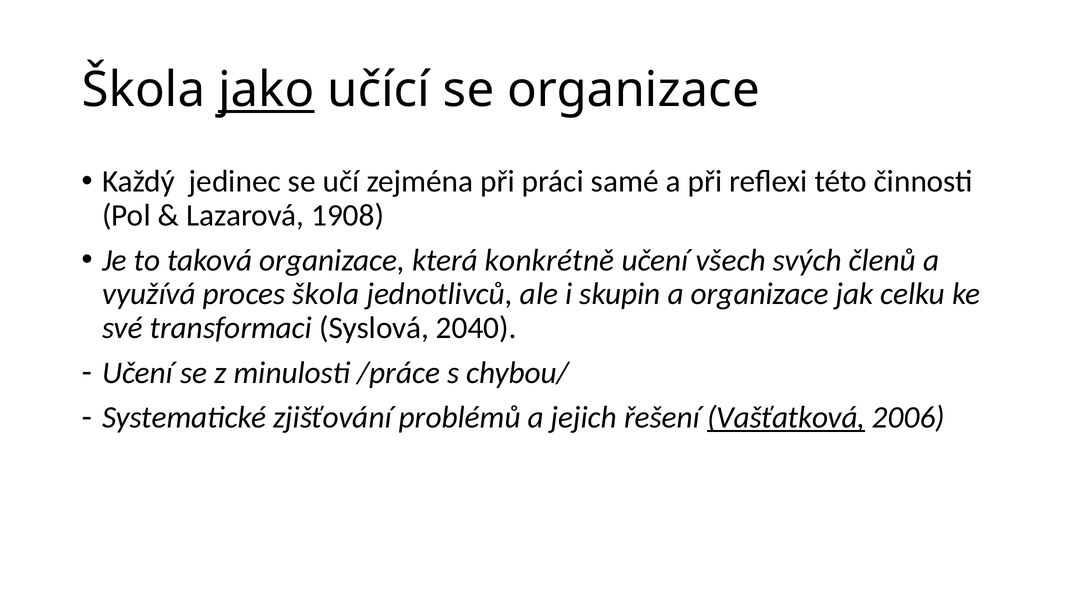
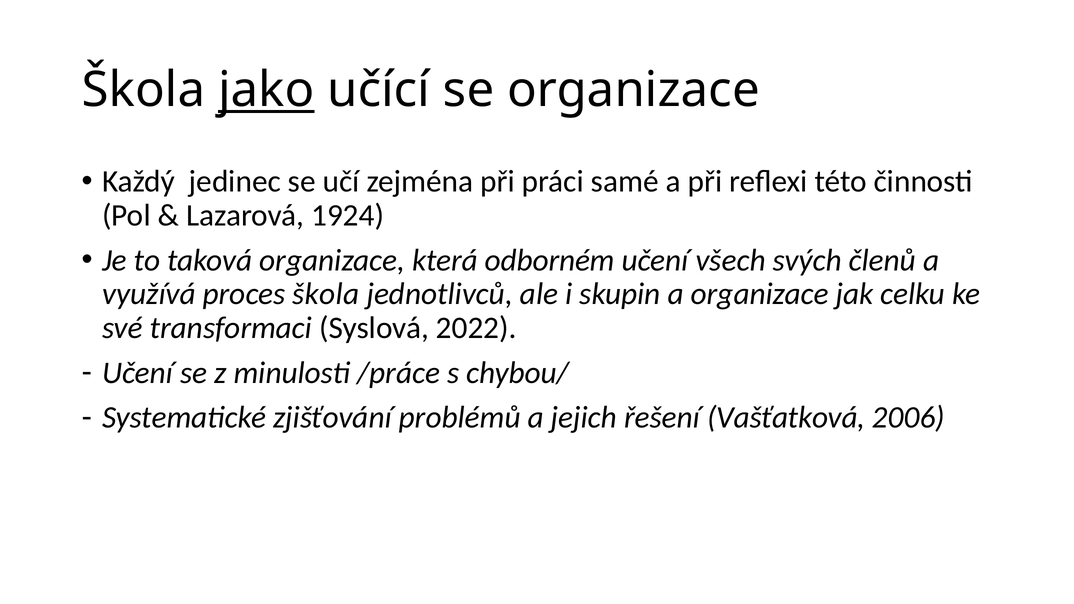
1908: 1908 -> 1924 (348, 215)
konkrétně: konkrétně -> odborném (550, 260)
2040: 2040 -> 2022 (476, 328)
Vašťatková underline: present -> none (786, 418)
